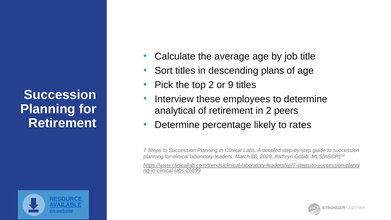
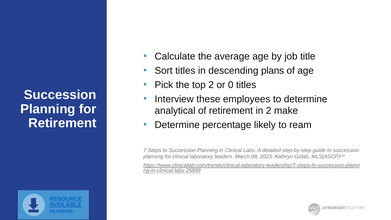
9: 9 -> 0 (231, 85)
peers: peers -> make (286, 111)
rates: rates -> ream (300, 125)
